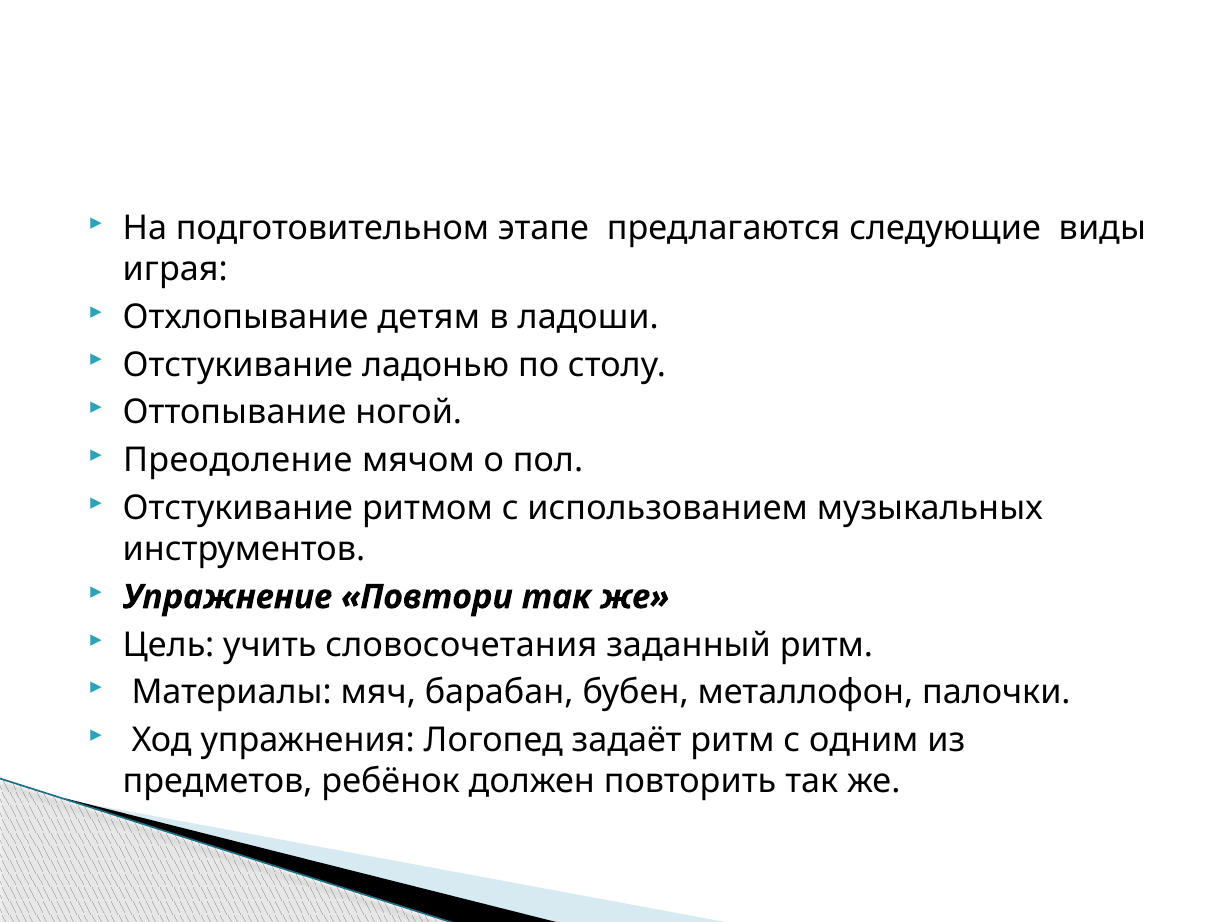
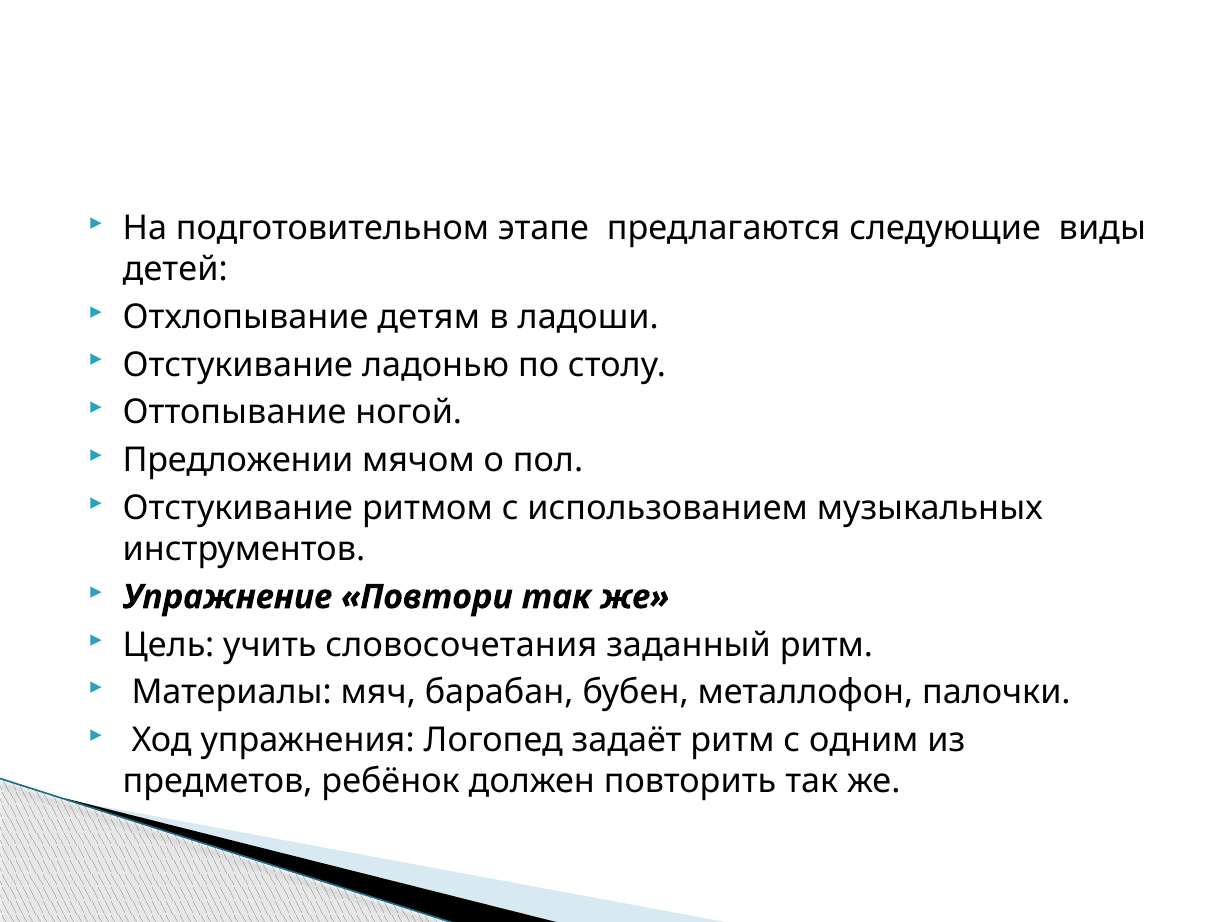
играя: играя -> детей (175, 269)
Преодоление: Преодоление -> Предложении (238, 460)
